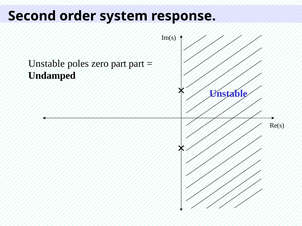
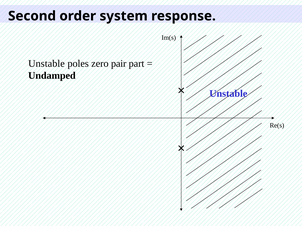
zero part: part -> pair (119, 64)
